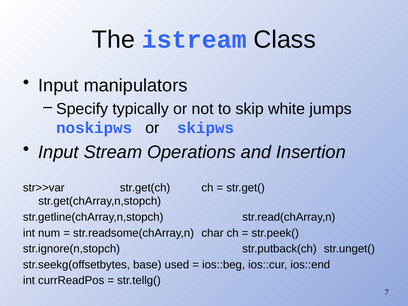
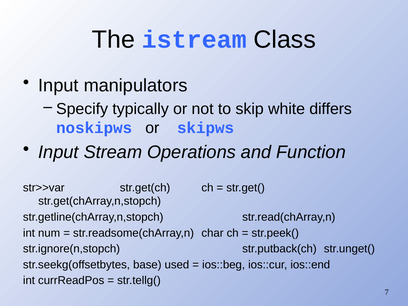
jumps: jumps -> differs (331, 109)
Insertion: Insertion -> Function (311, 152)
